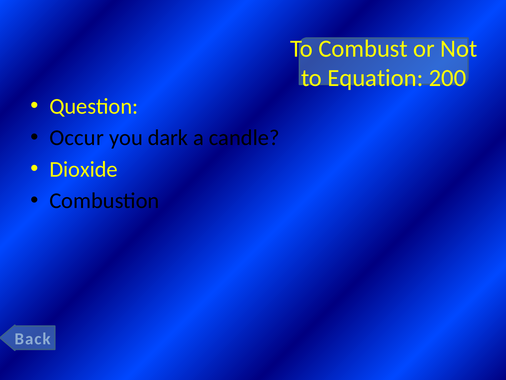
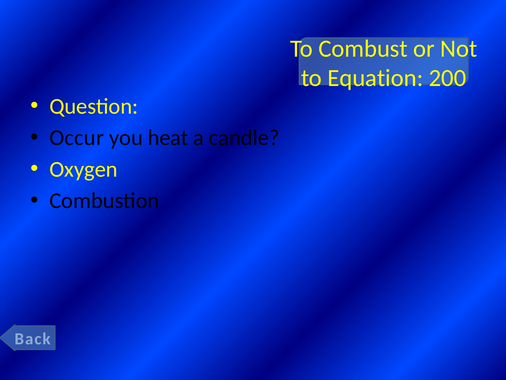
dark: dark -> heat (168, 138)
Dioxide: Dioxide -> Oxygen (84, 169)
